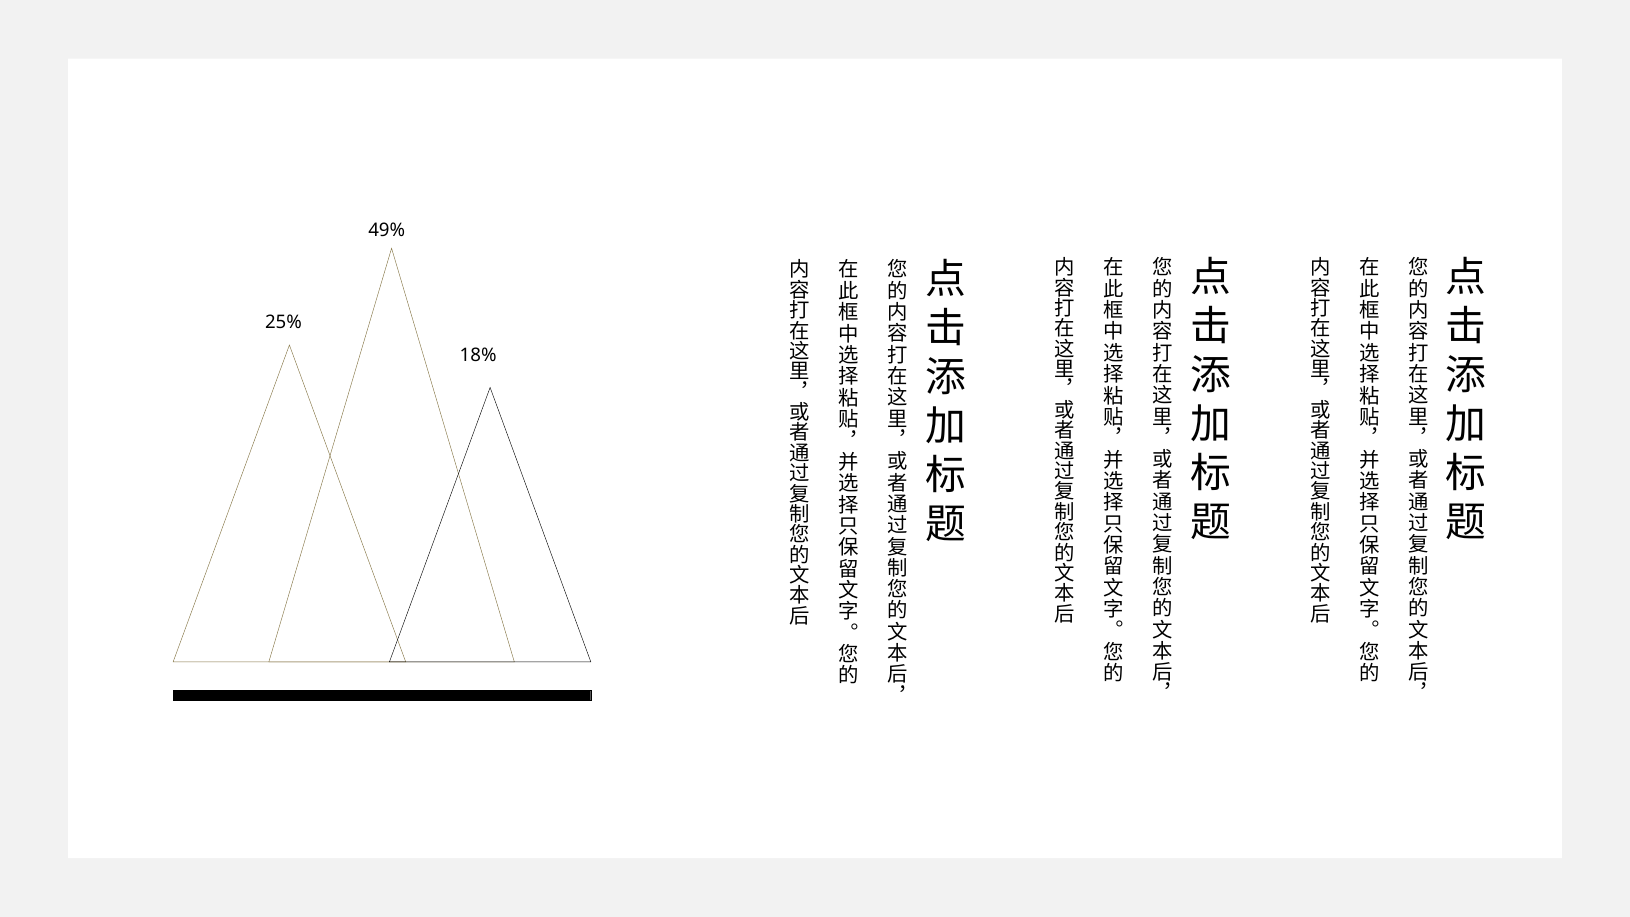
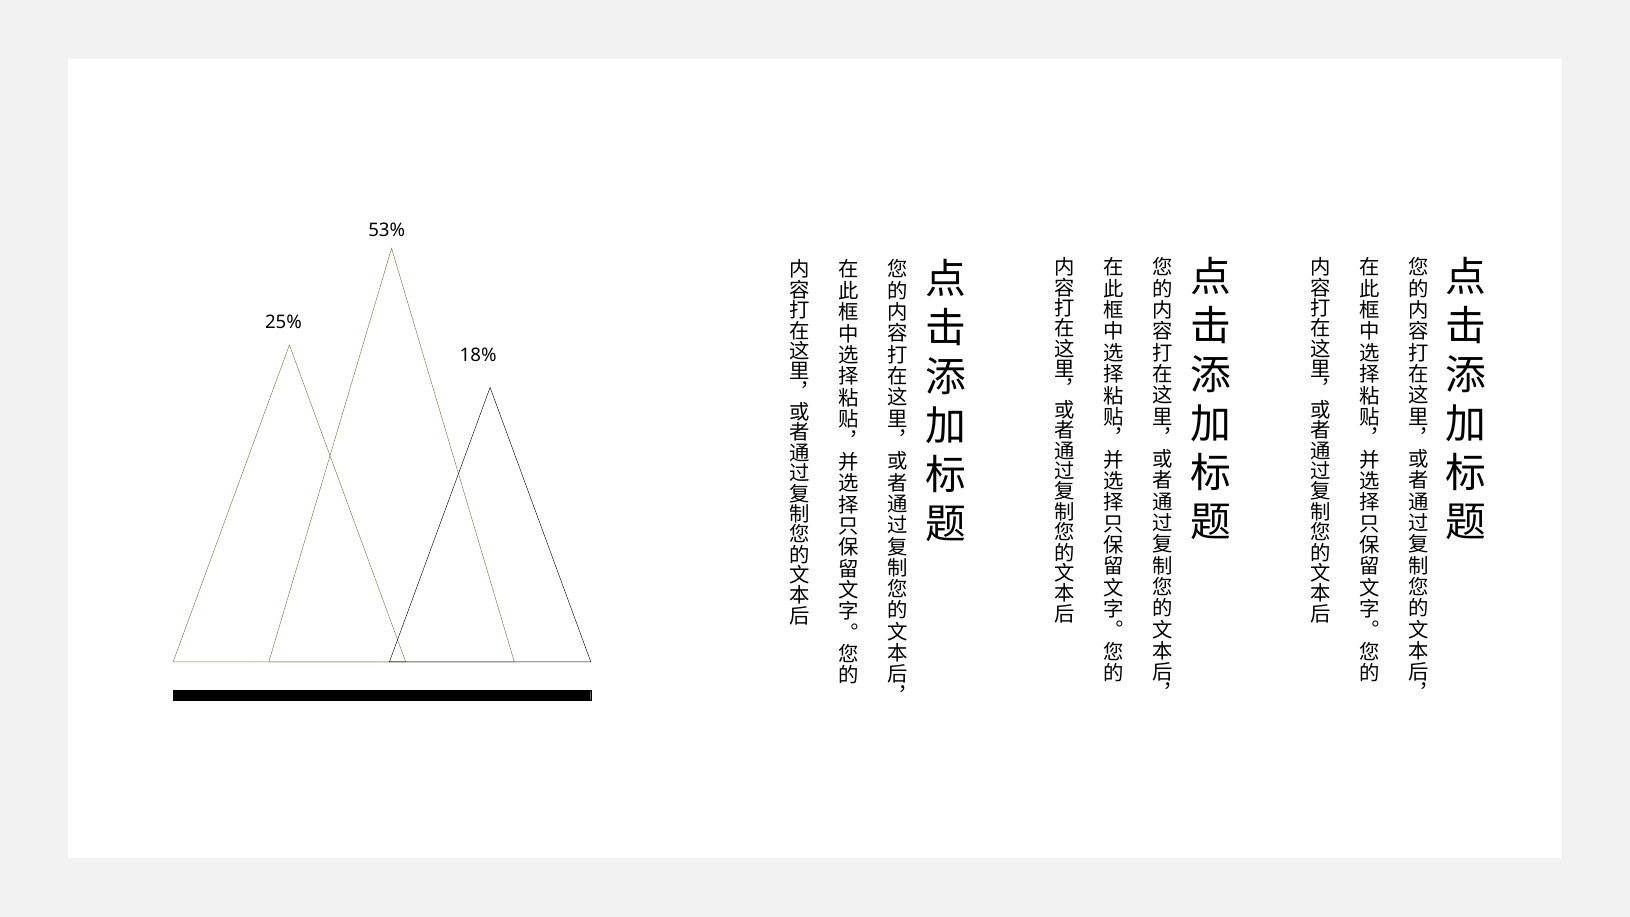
49%: 49% -> 53% (387, 230)
